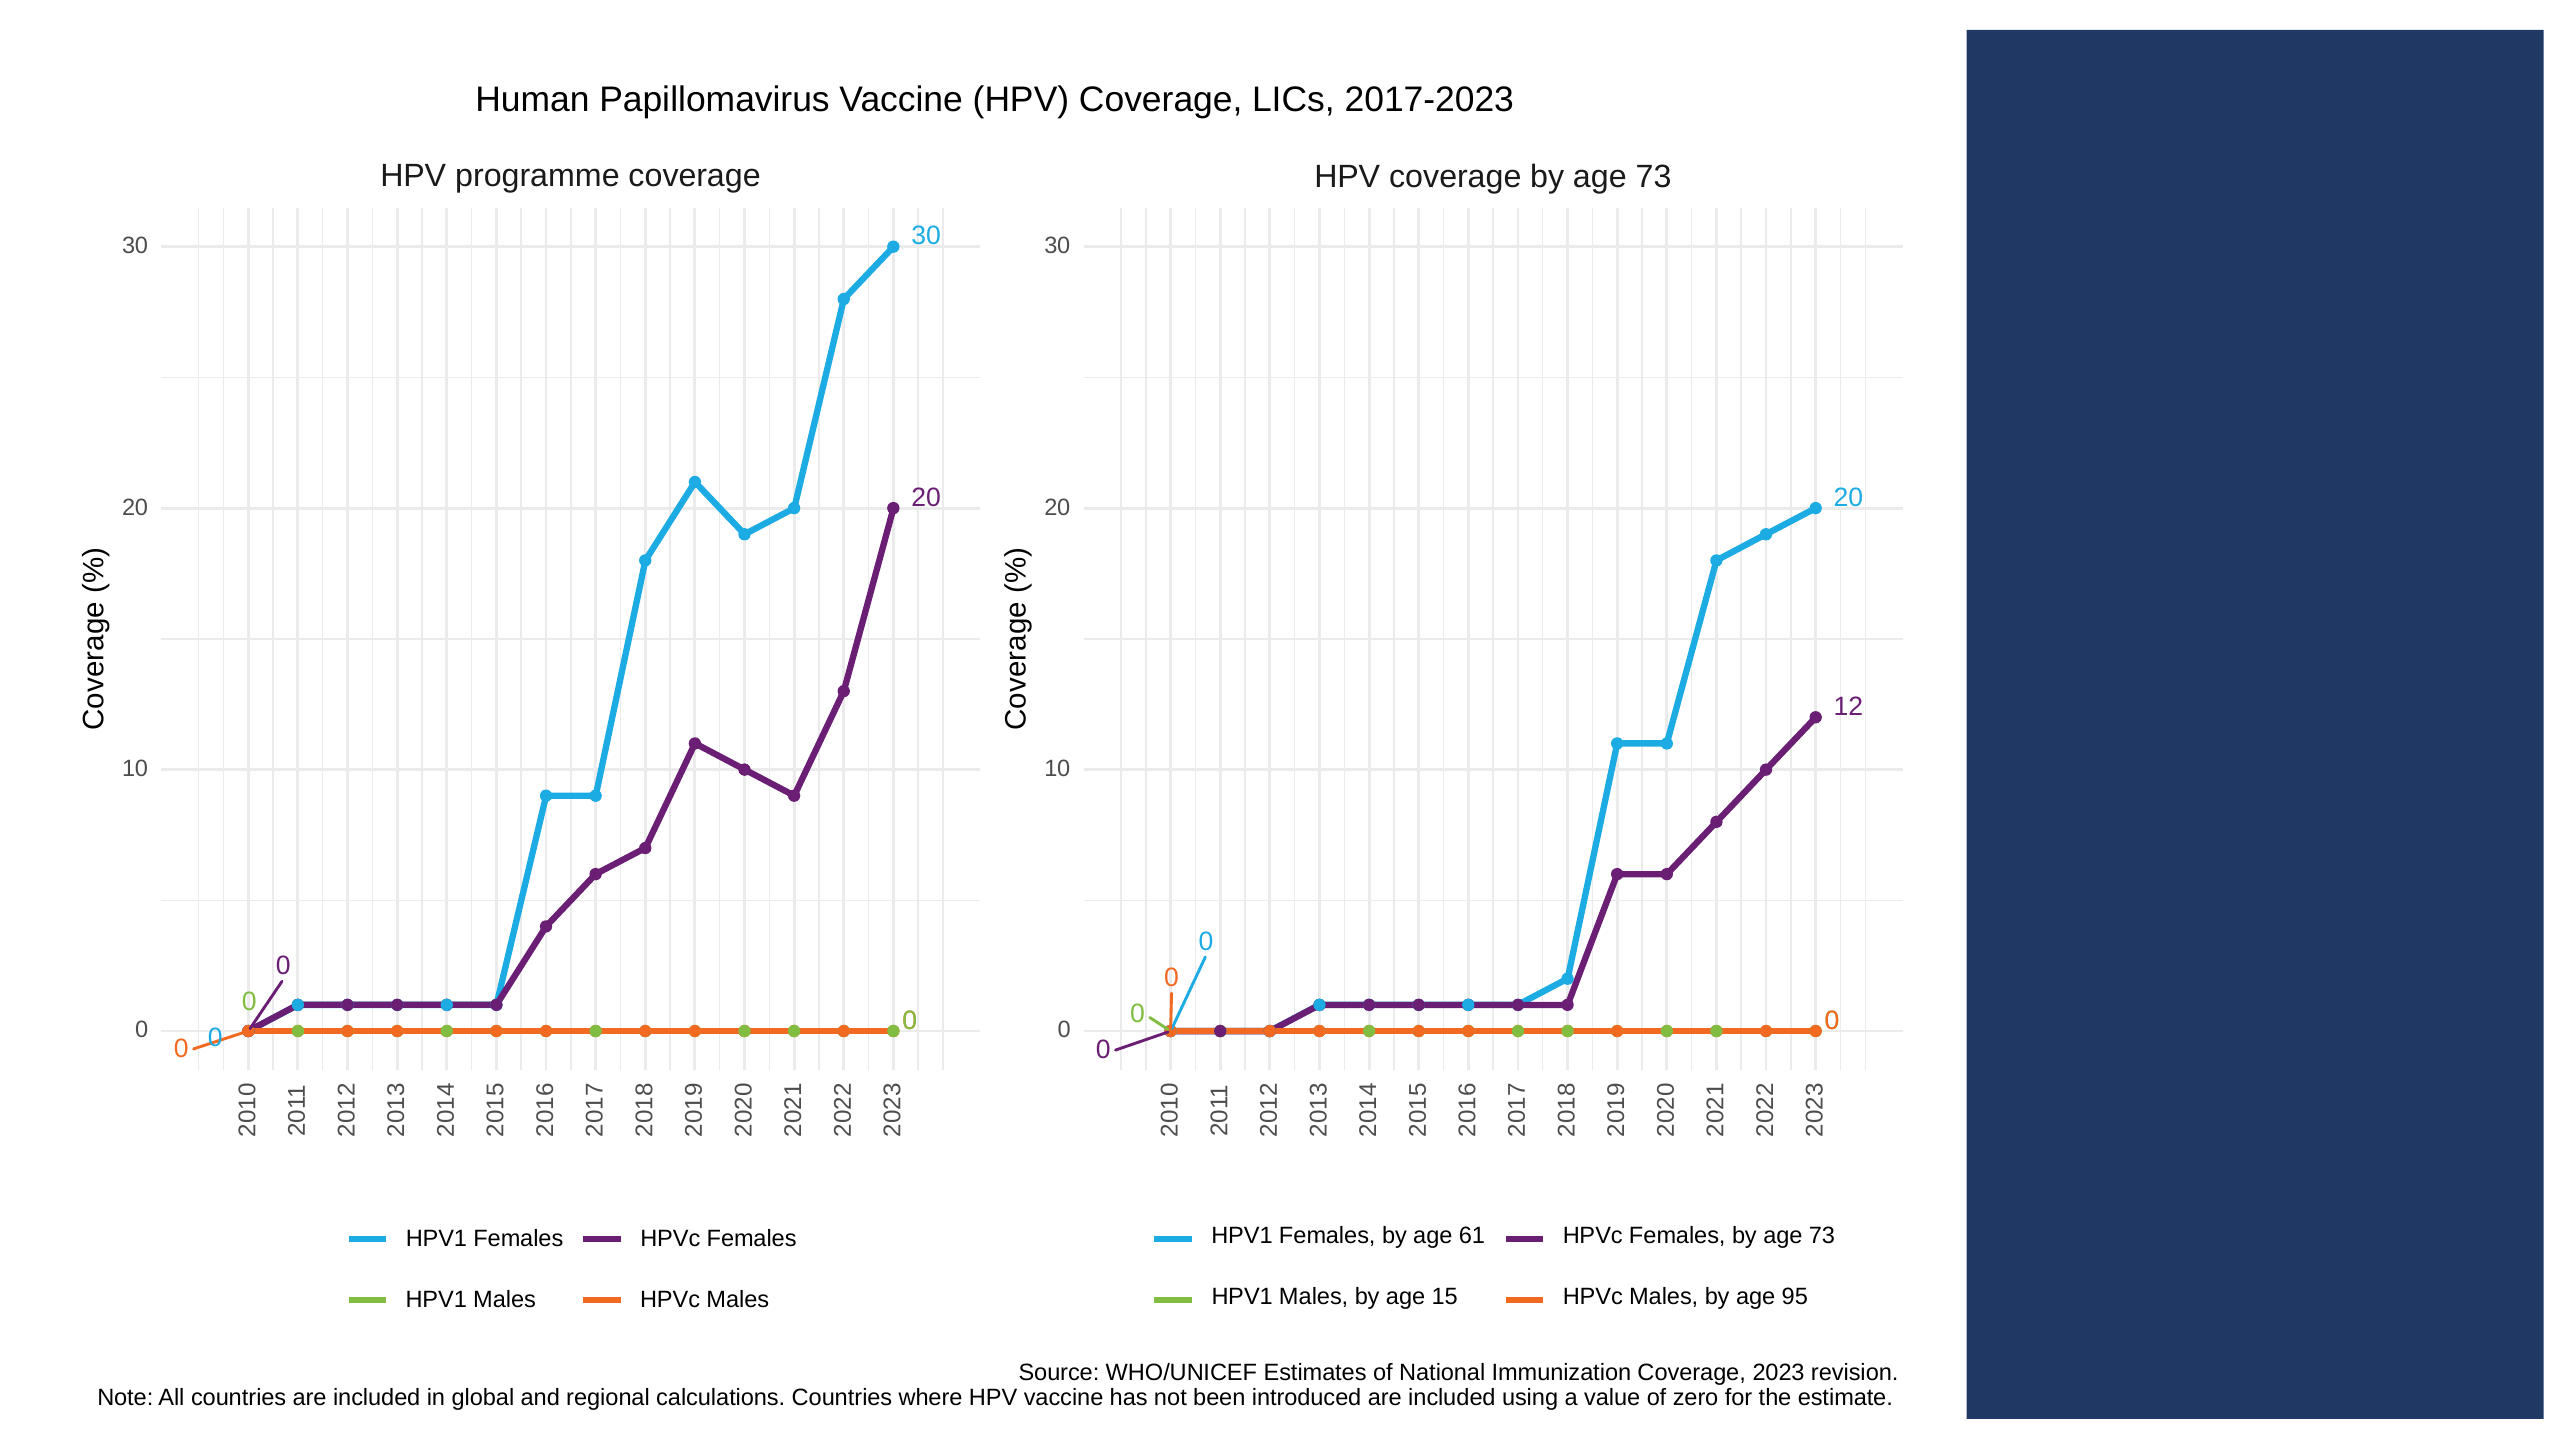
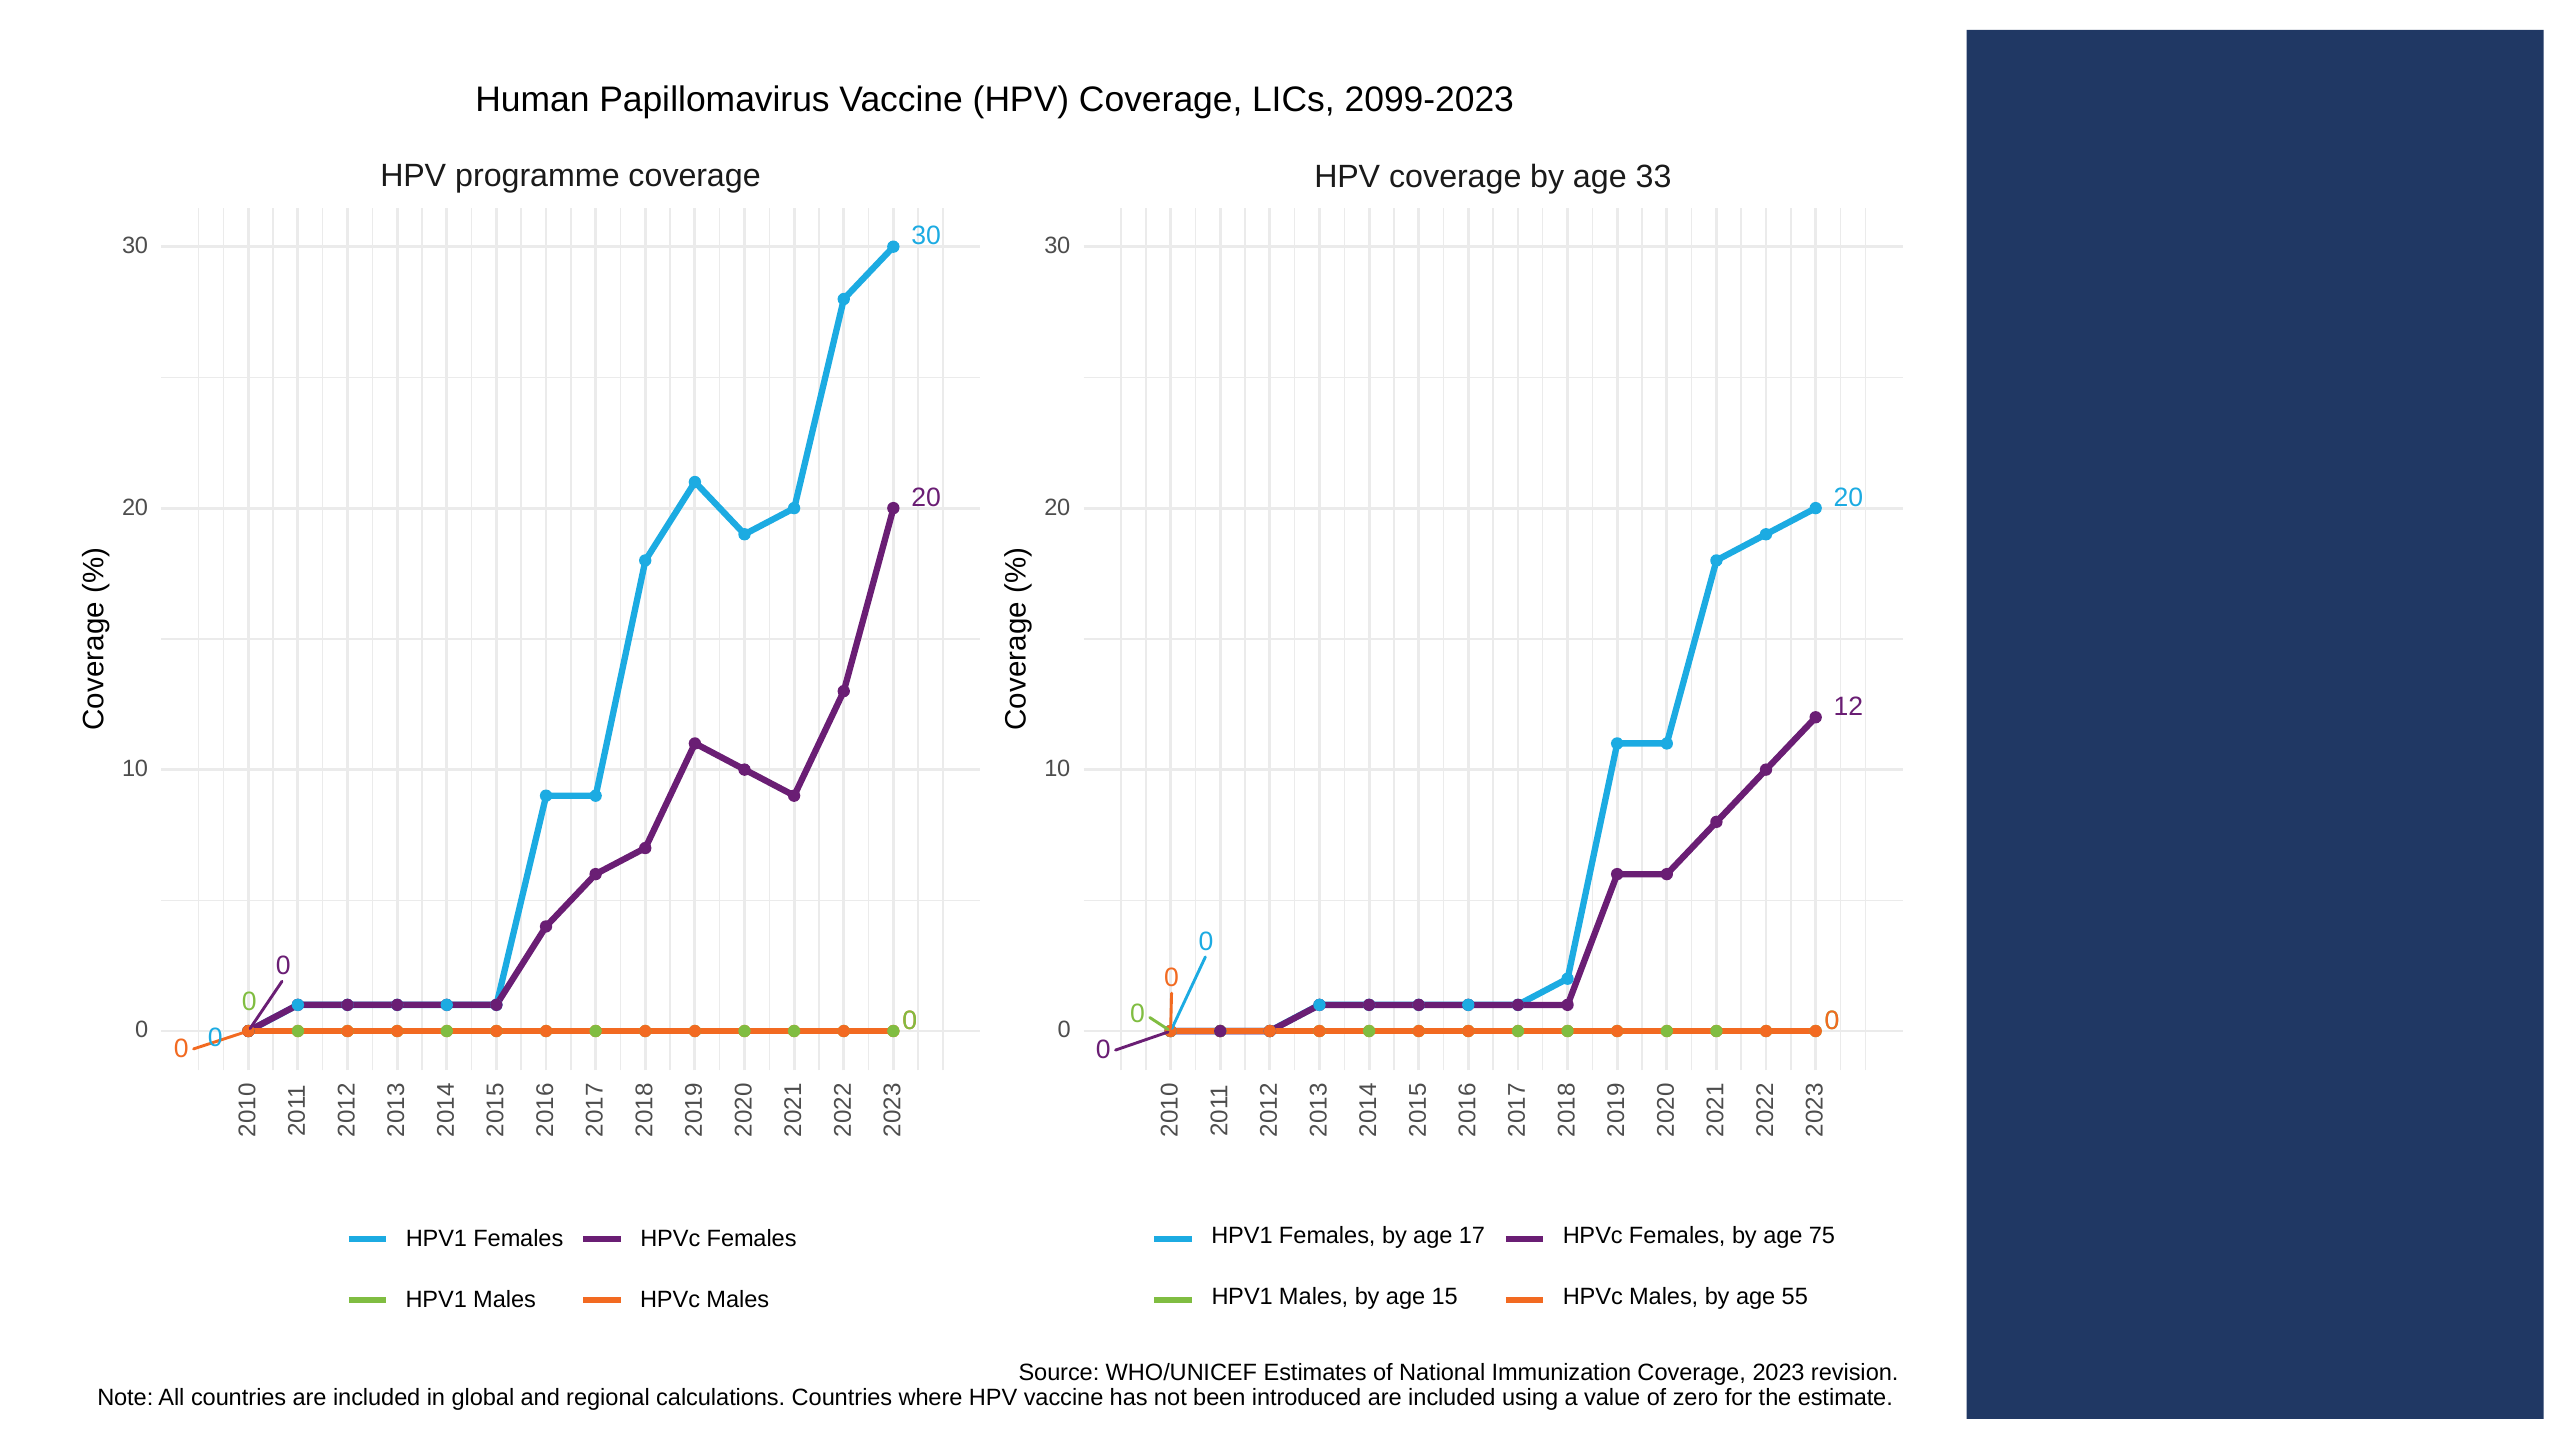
2017-2023: 2017-2023 -> 2099-2023 (1429, 100)
coverage by age 73: 73 -> 33 (1653, 176)
61: 61 -> 17 (1472, 1236)
Females by age 73: 73 -> 75 (1822, 1236)
95: 95 -> 55 (1795, 1297)
